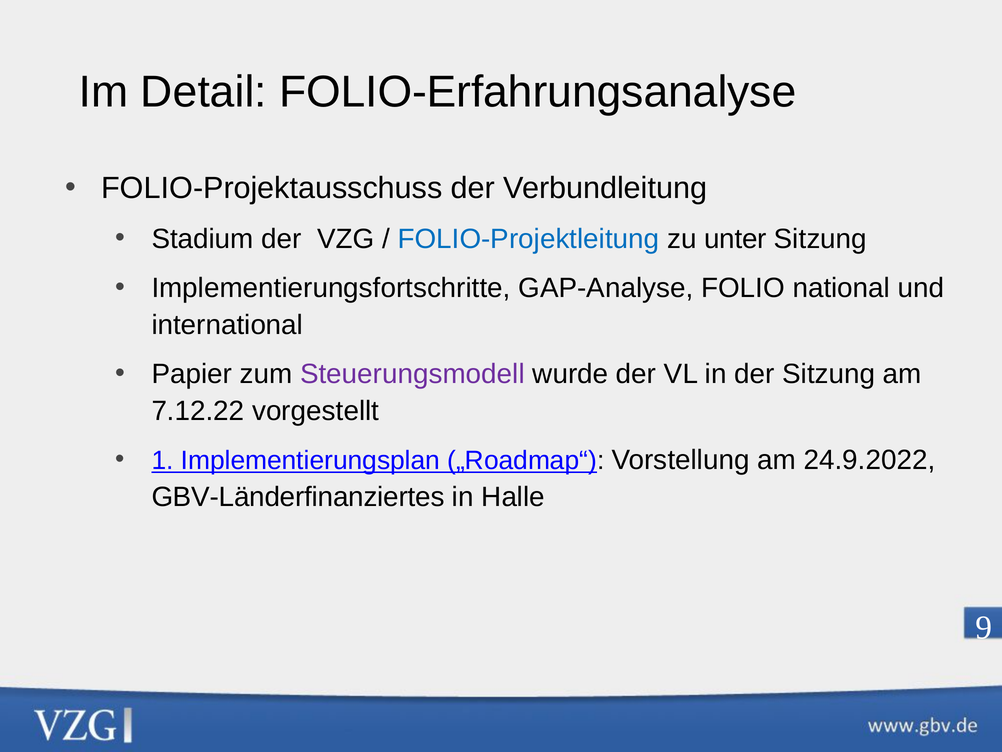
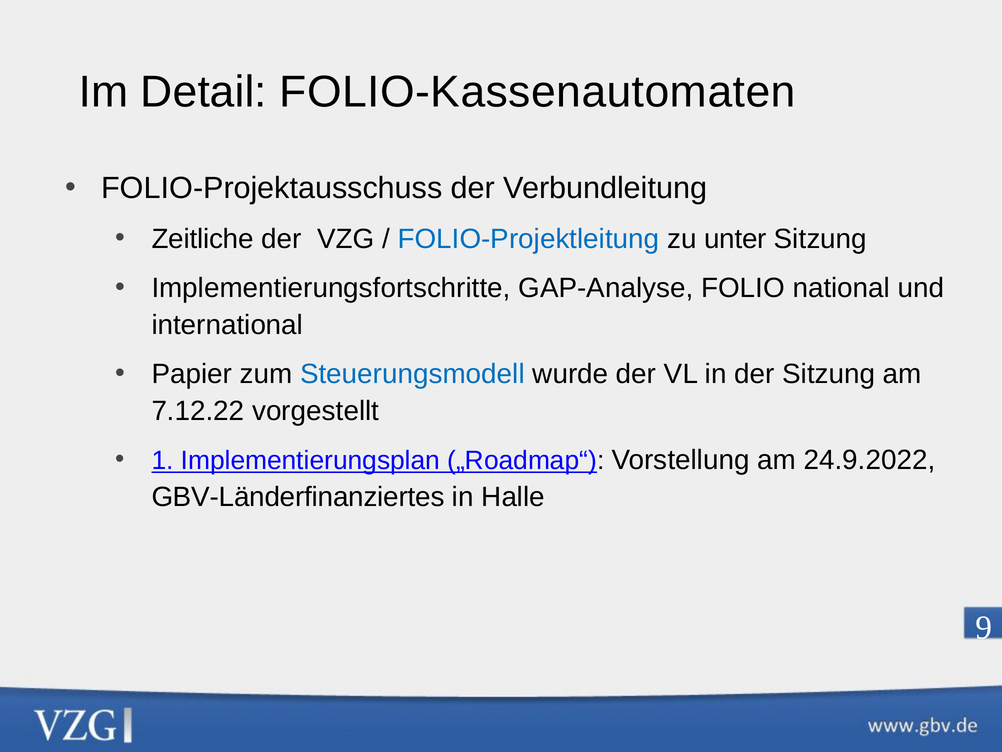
FOLIO-Erfahrungsanalyse: FOLIO-Erfahrungsanalyse -> FOLIO-Kassenautomaten (537, 92)
Stadium: Stadium -> Zeitliche (203, 239)
Steuerungsmodell colour: purple -> blue (412, 374)
